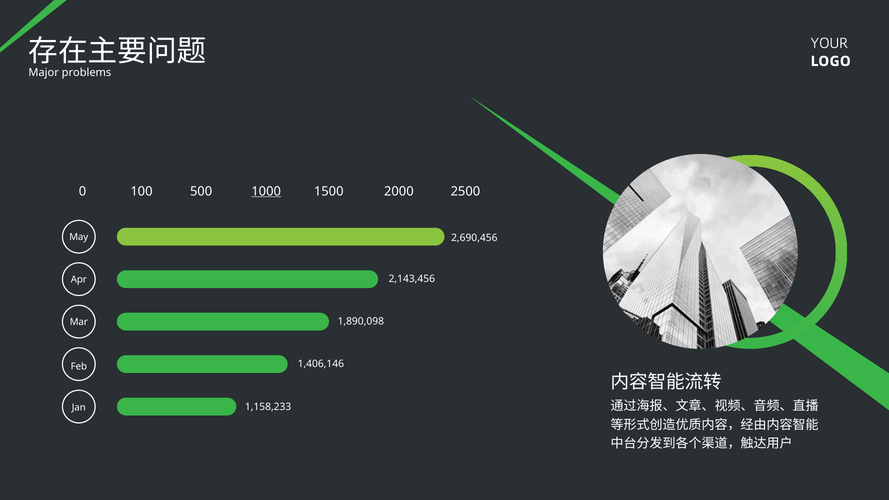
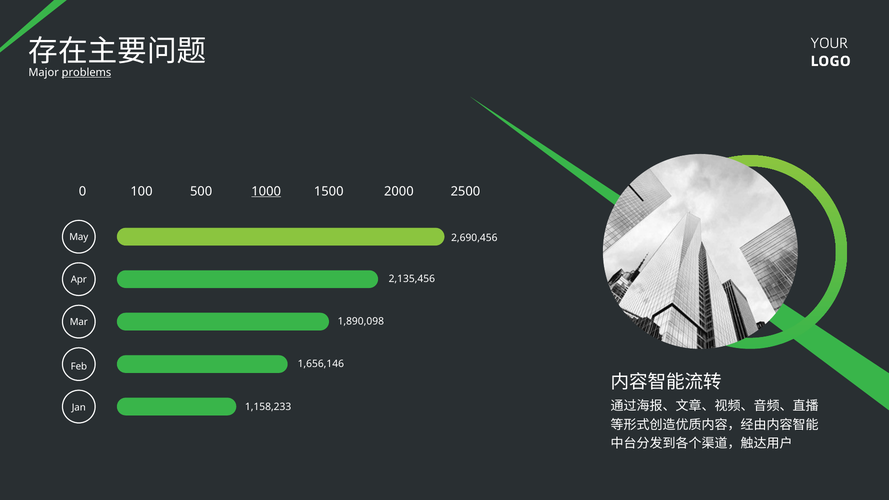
problems underline: none -> present (87, 72)
2,143,456: 2,143,456 -> 2,135,456 (412, 279)
1,406,146: 1,406,146 -> 1,656,146 (321, 364)
